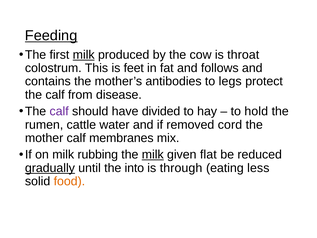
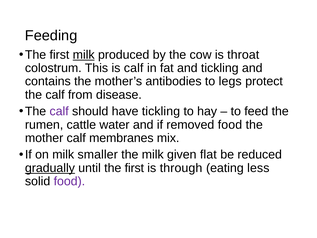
Feeding underline: present -> none (51, 36)
is feet: feet -> calf (134, 68)
and follows: follows -> tickling (220, 68)
have divided: divided -> tickling (161, 111)
hold: hold -> feed (256, 111)
removed cord: cord -> food (230, 125)
rubbing: rubbing -> smaller (98, 155)
milk underline: present -> none (153, 155)
until the into: into -> first (134, 168)
food colour: orange -> purple (69, 181)
